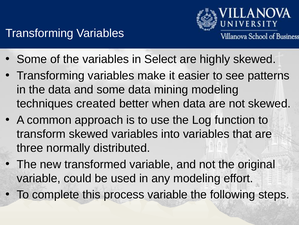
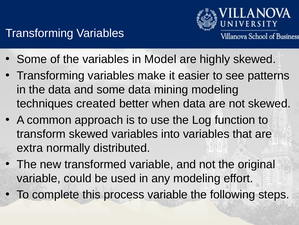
Select: Select -> Model (160, 59)
three: three -> extra (30, 148)
